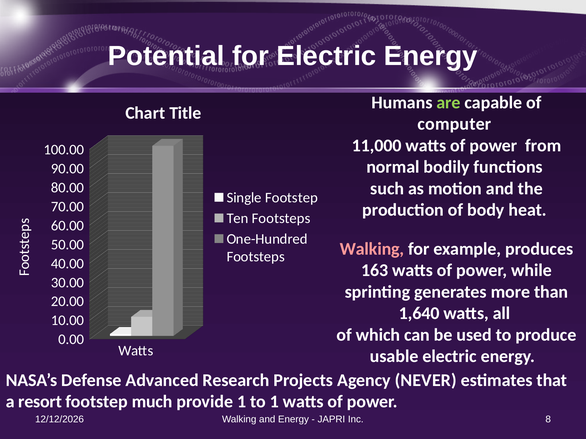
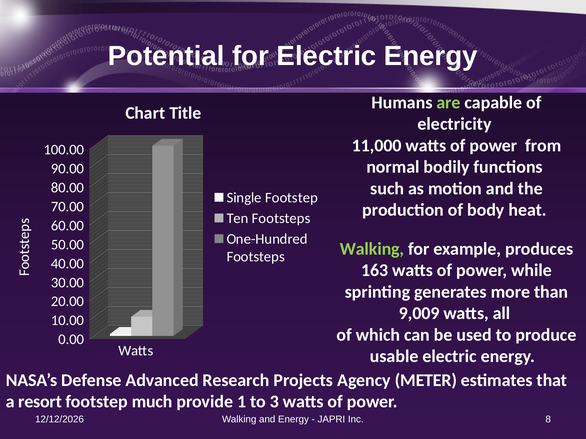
computer: computer -> electricity (455, 124)
Walking colour: pink -> light green (372, 249)
1,640: 1,640 -> 9,009 (419, 314)
NEVER: NEVER -> METER (426, 381)
to 1: 1 -> 3 (274, 402)
